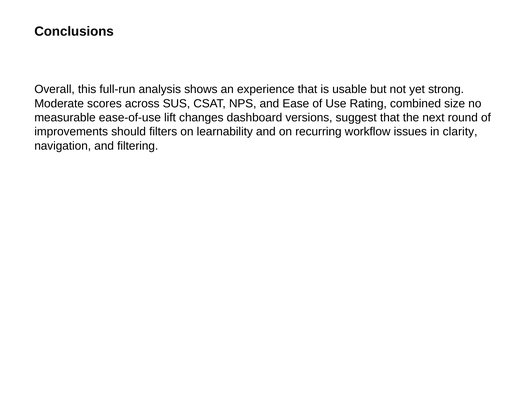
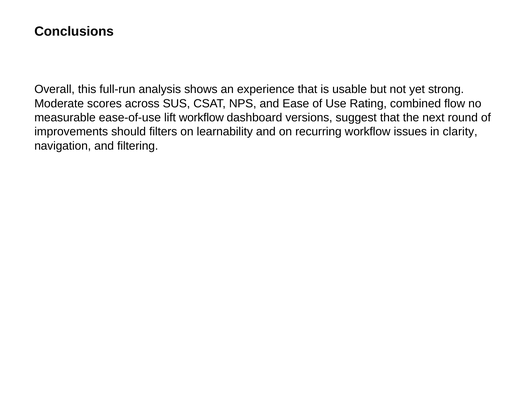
size: size -> flow (455, 103)
lift changes: changes -> workflow (201, 117)
